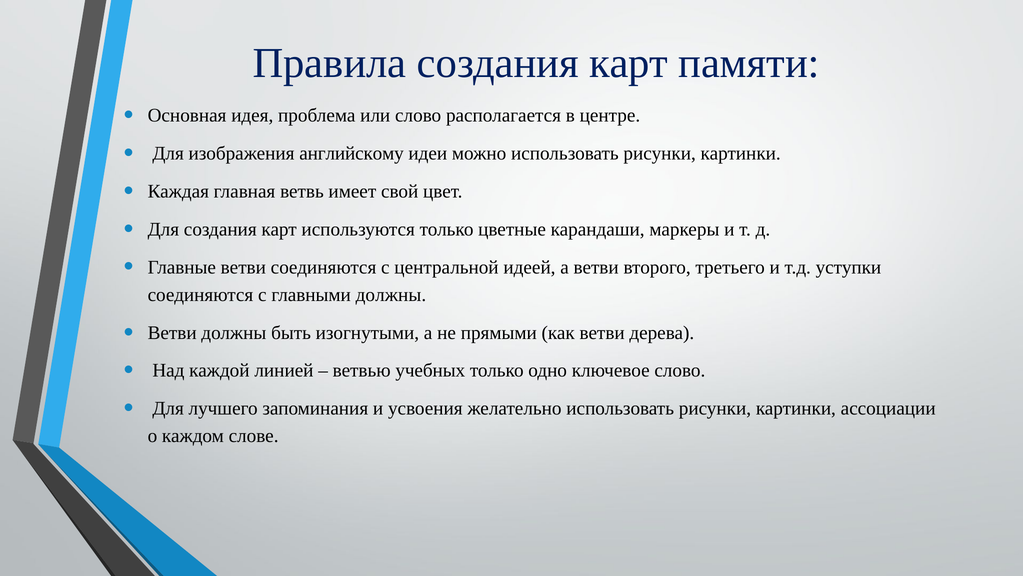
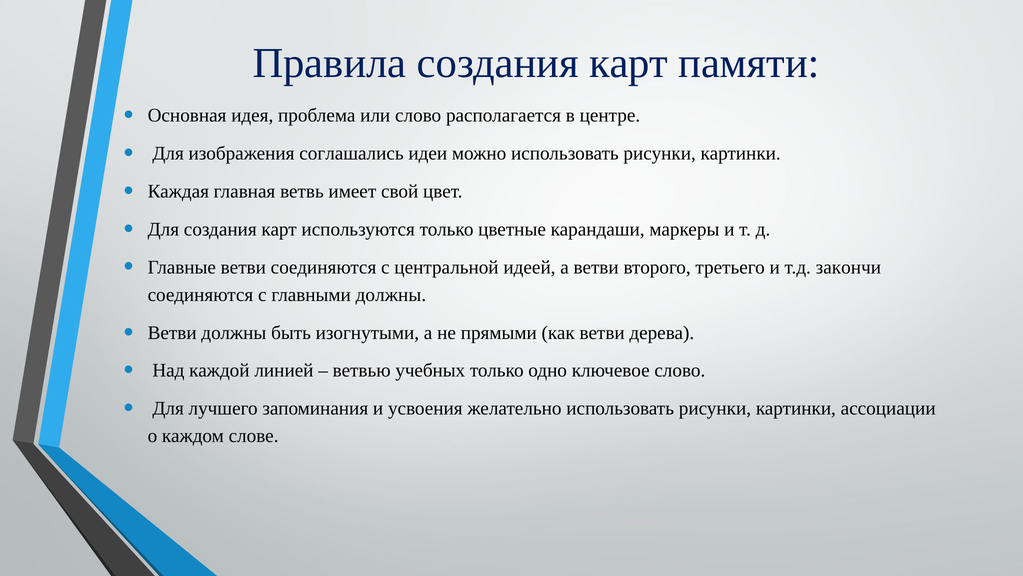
английскому: английскому -> соглашались (351, 153)
уступки: уступки -> закончи (848, 267)
